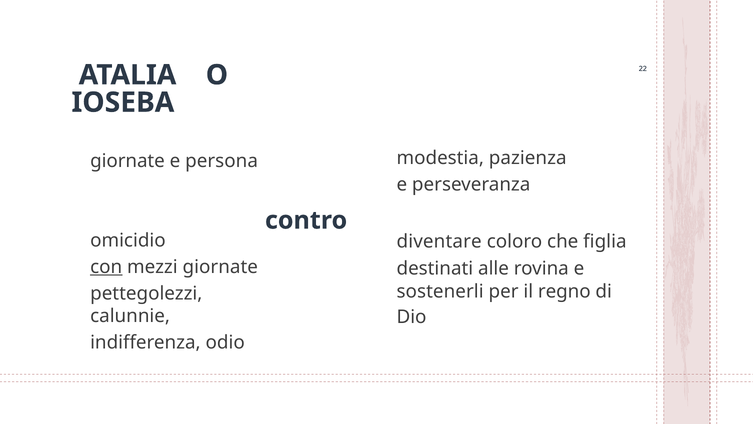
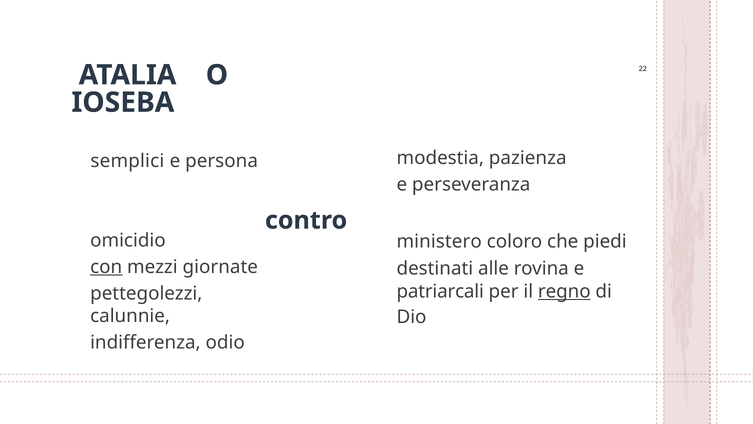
giornate: giornate -> semplici (127, 161)
diventare: diventare -> ministero (439, 241)
figlia: figlia -> piedi (605, 241)
sostenerli: sostenerli -> patriarcali (440, 291)
regno underline: none -> present (564, 291)
